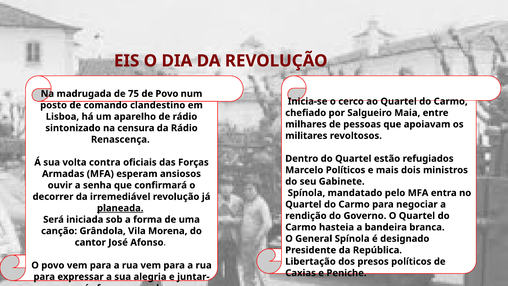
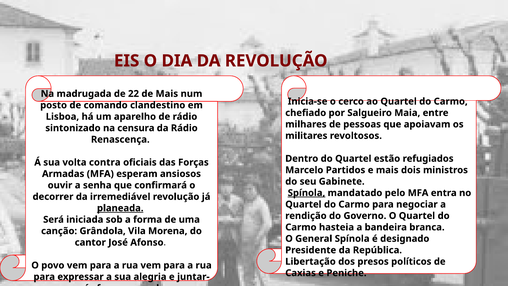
75: 75 -> 22 (134, 94)
de Povo: Povo -> Mais (167, 94)
Marcelo Políticos: Políticos -> Partidos (346, 170)
Spínola underline: none -> present (306, 193)
